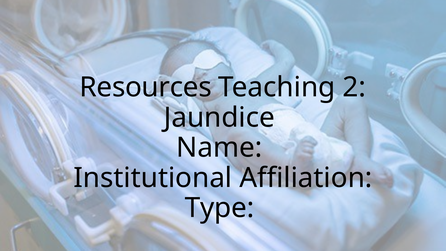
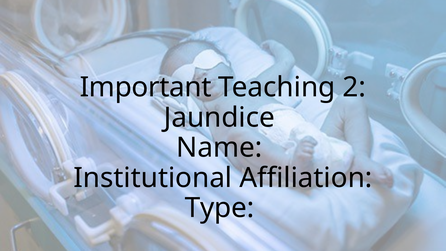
Resources: Resources -> Important (146, 87)
